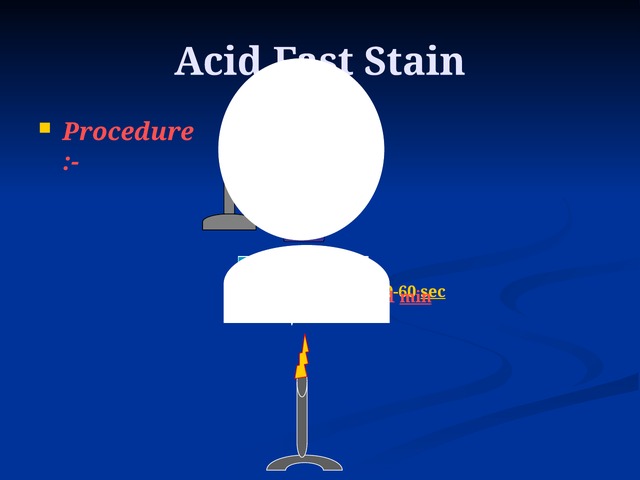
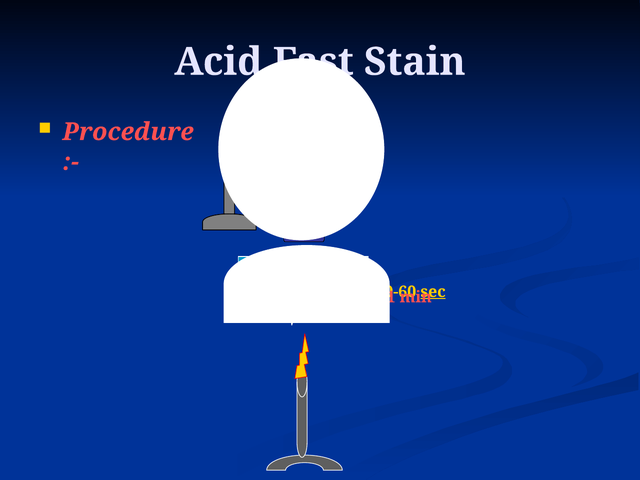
min underline: present -> none (416, 297)
